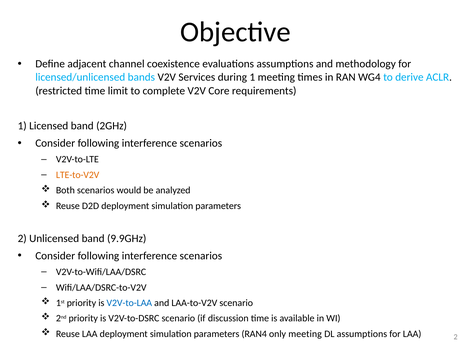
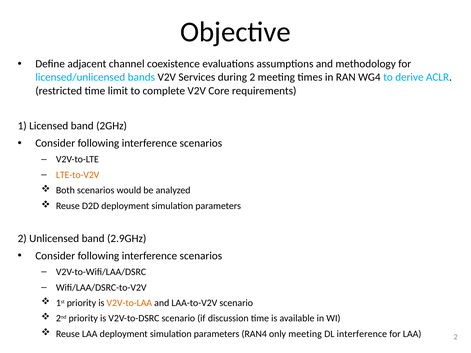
during 1: 1 -> 2 (252, 77)
9.9GHz: 9.9GHz -> 2.9GHz (127, 239)
V2V-to-LAA colour: blue -> orange (129, 303)
DL assumptions: assumptions -> interference (362, 334)
